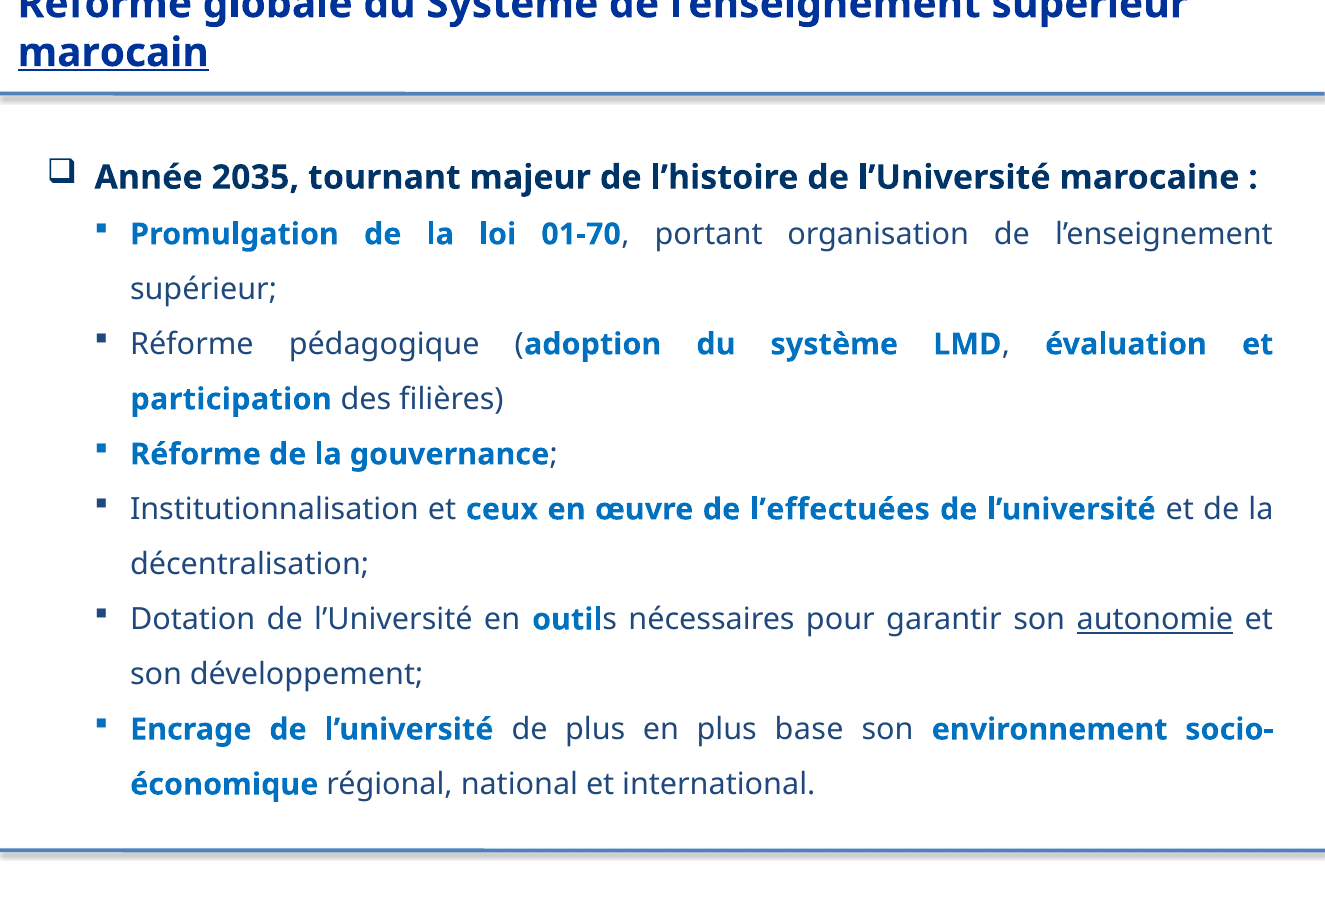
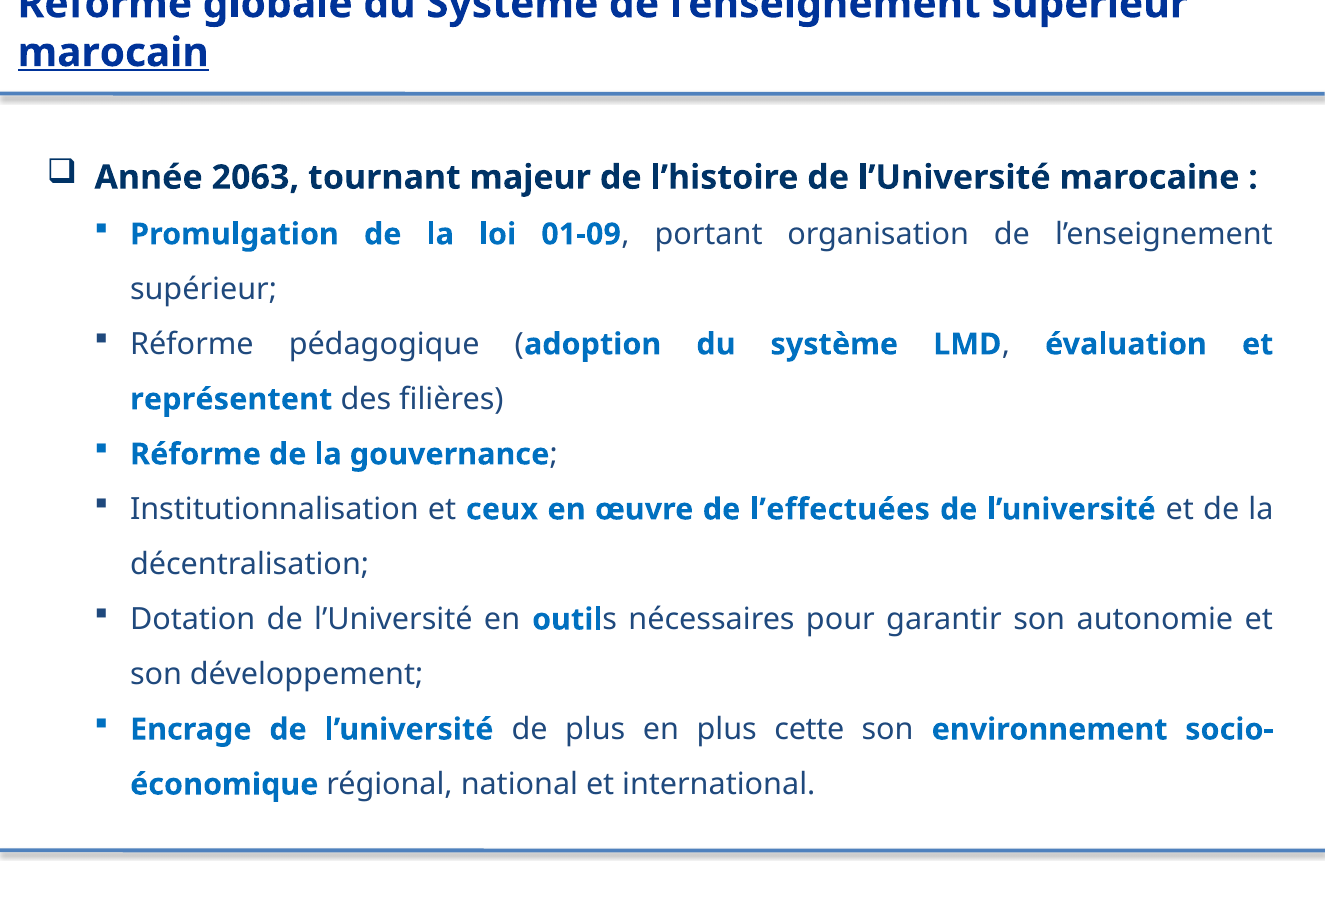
2035: 2035 -> 2063 (255, 178)
01-70: 01-70 -> 01-09 (581, 234)
participation: participation -> représentent (231, 399)
autonomie underline: present -> none (1155, 620)
base: base -> cette (809, 730)
